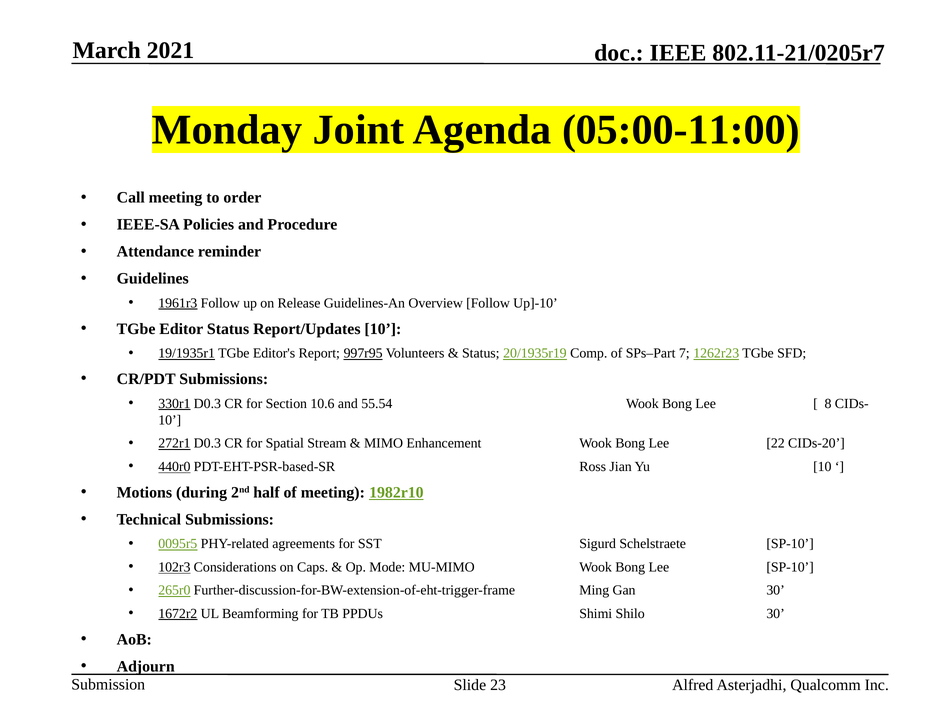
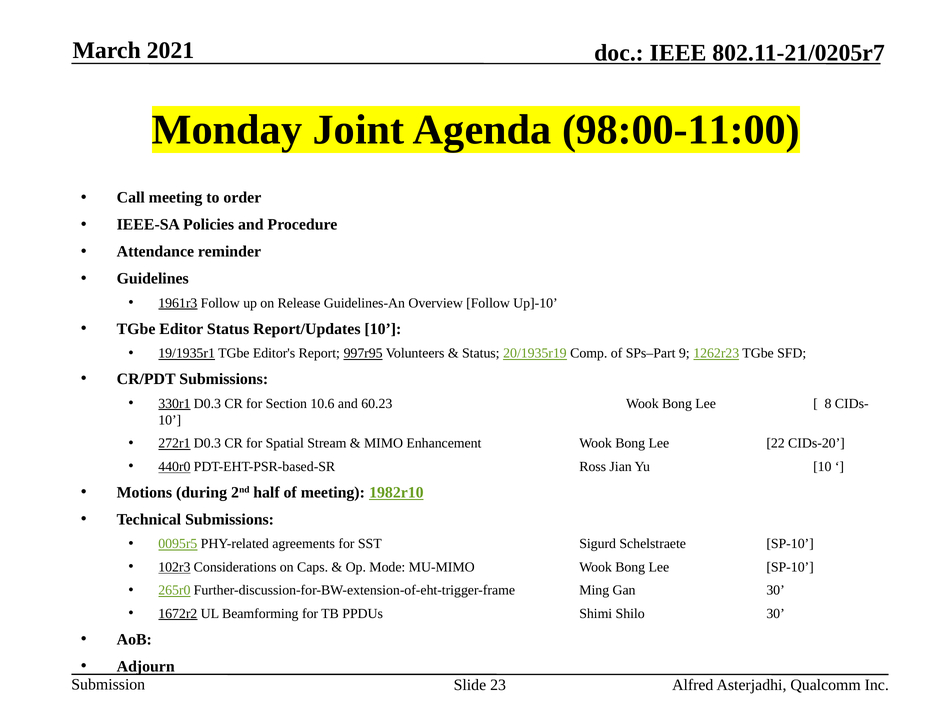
05:00-11:00: 05:00-11:00 -> 98:00-11:00 (681, 130)
7: 7 -> 9 (684, 353)
55.54: 55.54 -> 60.23 (377, 403)
